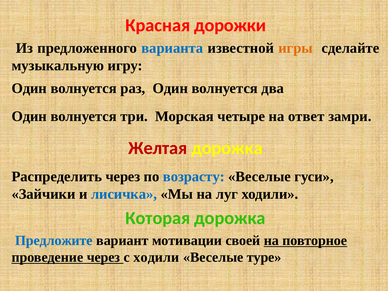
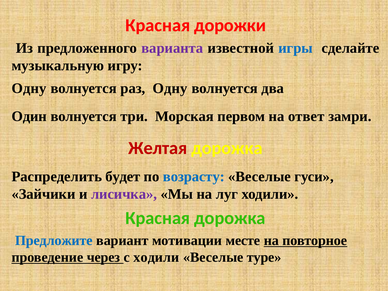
варианта colour: blue -> purple (172, 48)
игры colour: orange -> blue (296, 48)
Один: Один -> Одну (29, 88)
раз Один: Один -> Одну (170, 88)
четыре: четыре -> первом (241, 116)
Распределить через: через -> будет (123, 176)
лисичка colour: blue -> purple (124, 194)
Которая: Которая -> Красная (158, 218)
своей: своей -> месте (243, 240)
